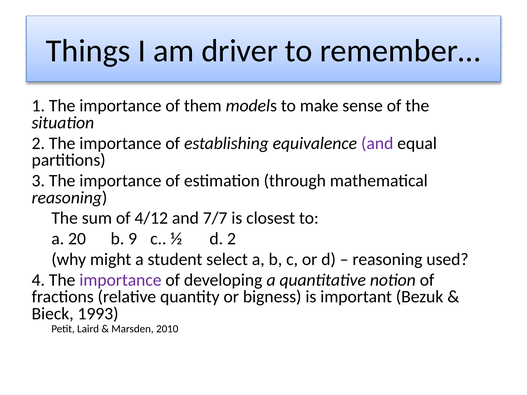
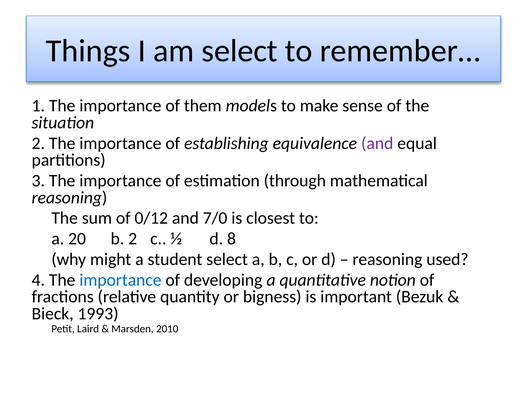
am driver: driver -> select (240, 51)
4/12: 4/12 -> 0/12 (151, 218)
7/7: 7/7 -> 7/0 (215, 218)
b 9: 9 -> 2 (133, 239)
d 2: 2 -> 8 (231, 239)
importance colour: purple -> blue (120, 280)
